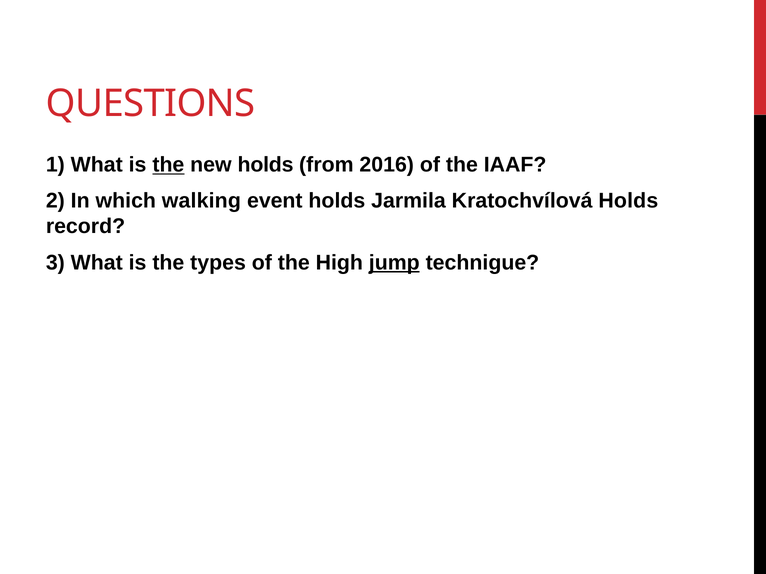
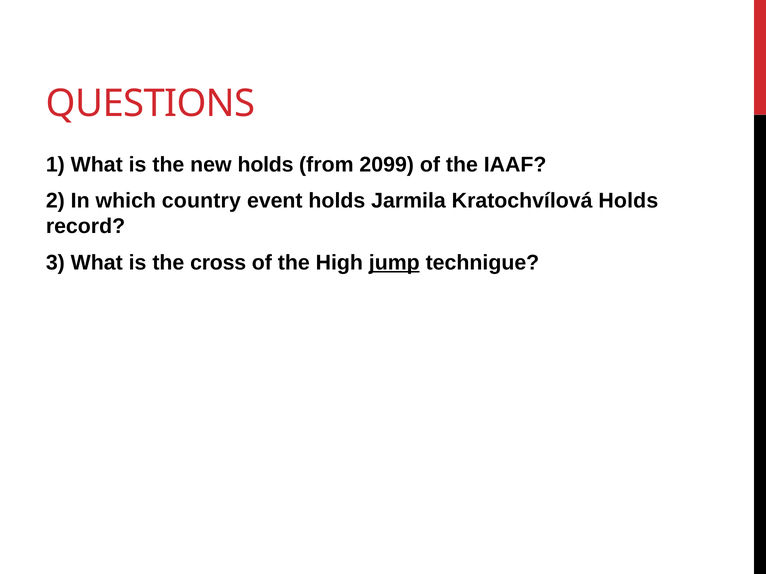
the underline: present -> none (168, 165)
2016: 2016 -> 2099 (387, 165)
walking: walking -> country (201, 201)
types: types -> cross (218, 263)
